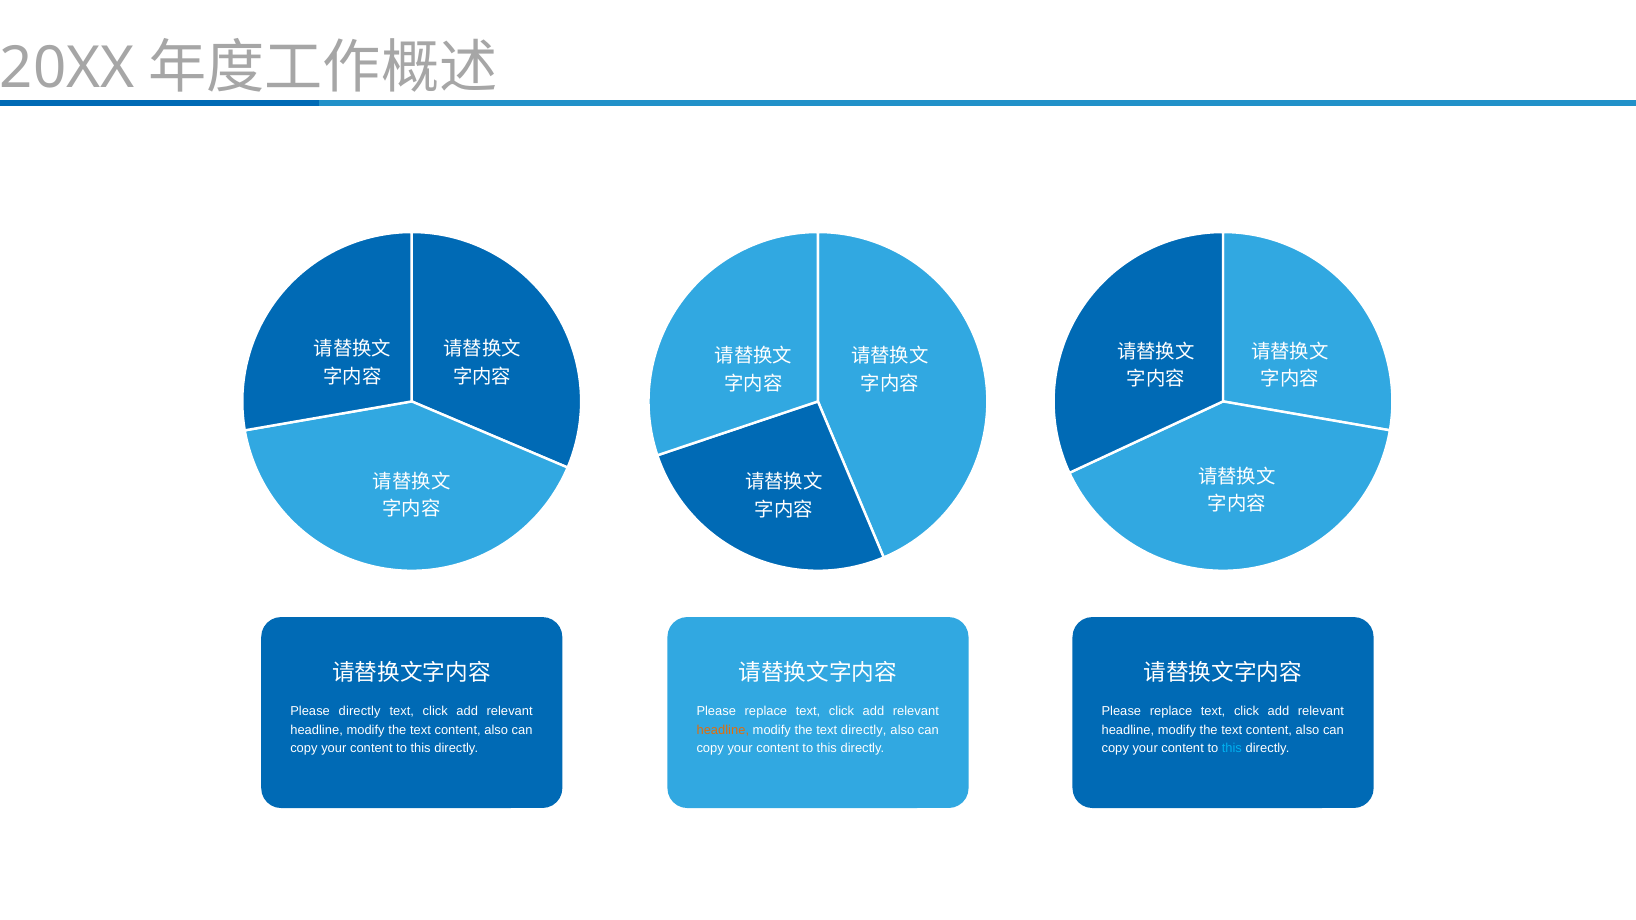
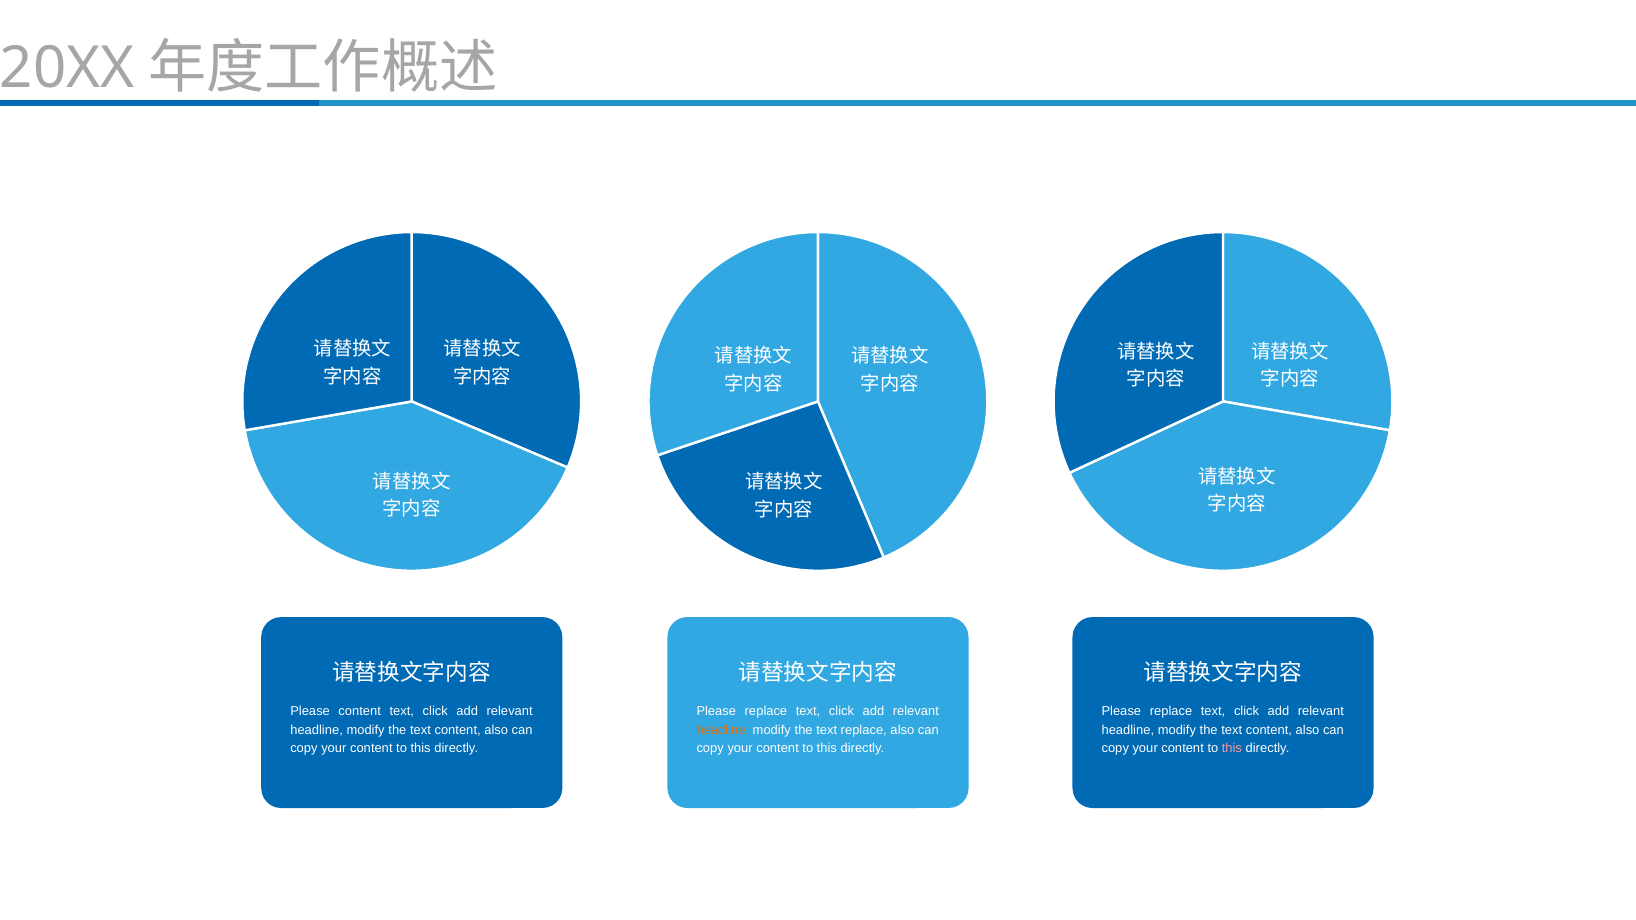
Please directly: directly -> content (360, 712)
text directly: directly -> replace (864, 730)
this colour: light blue -> pink (1232, 749)
